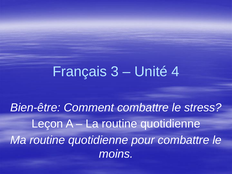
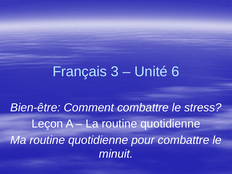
4: 4 -> 6 (175, 72)
moins: moins -> minuit (116, 154)
